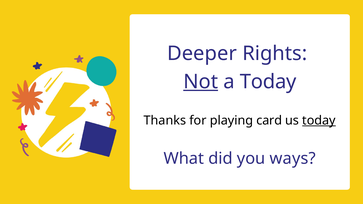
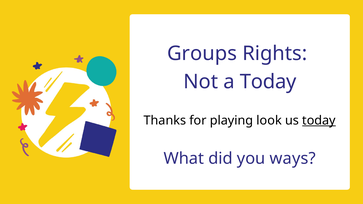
Deeper: Deeper -> Groups (202, 54)
Not underline: present -> none (201, 82)
card: card -> look (269, 120)
